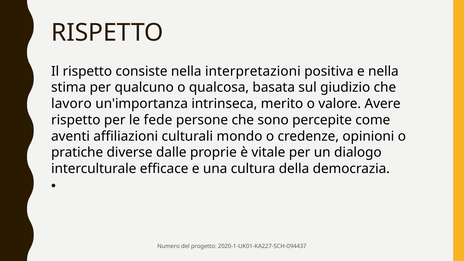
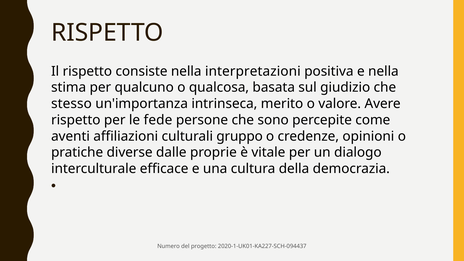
lavoro: lavoro -> stesso (71, 104)
mondo: mondo -> gruppo (240, 136)
